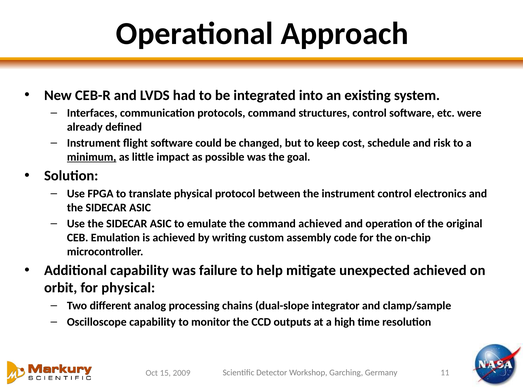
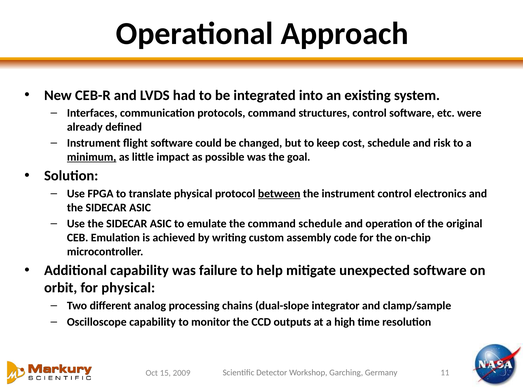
between underline: none -> present (279, 194)
command achieved: achieved -> schedule (320, 224)
unexpected achieved: achieved -> software (440, 271)
